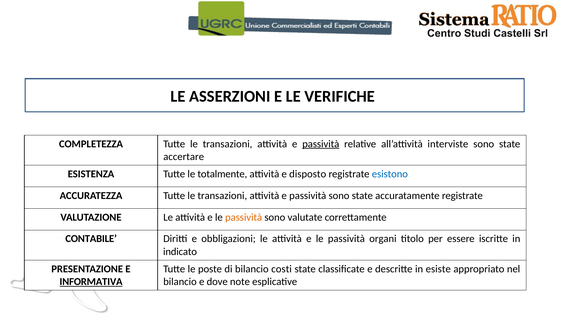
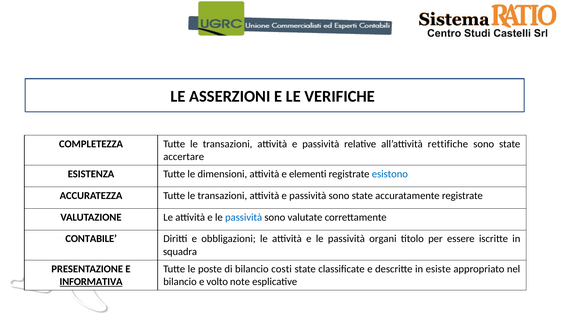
passività underline: present -> none (321, 144)
interviste: interviste -> rettifiche (448, 144)
totalmente: totalmente -> dimensioni (222, 174)
disposto: disposto -> elementi (308, 174)
passività colour: orange -> blue (244, 217)
indicato: indicato -> squadra (180, 252)
dove: dove -> volto (217, 282)
